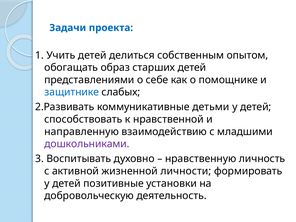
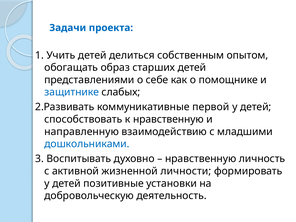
детьми: детьми -> первой (211, 107)
к нравственной: нравственной -> нравственную (168, 119)
дошкольниками colour: purple -> blue (87, 144)
